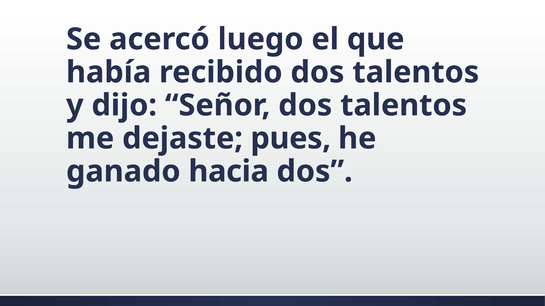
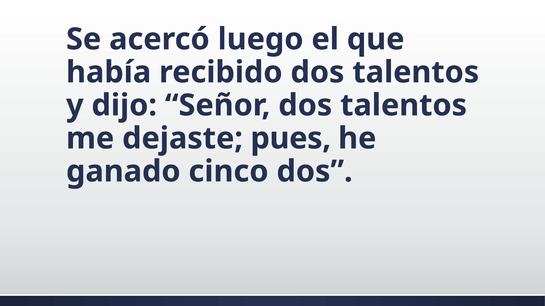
hacia: hacia -> cinco (229, 172)
